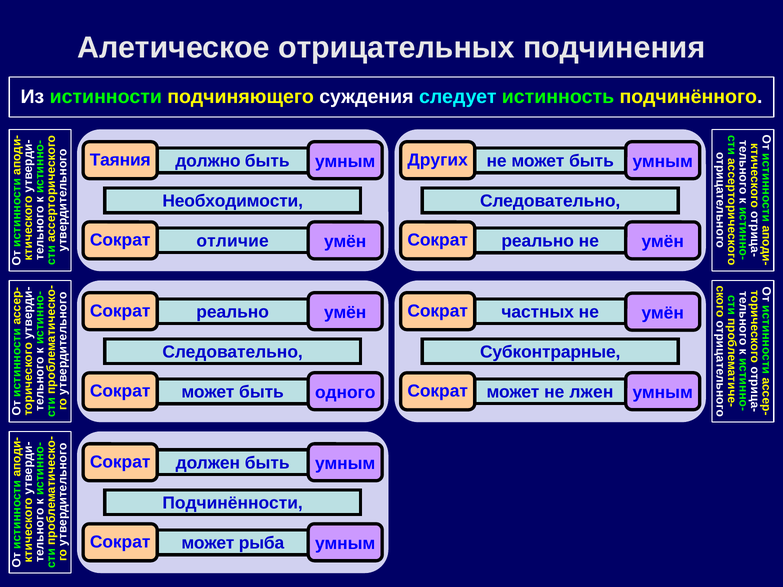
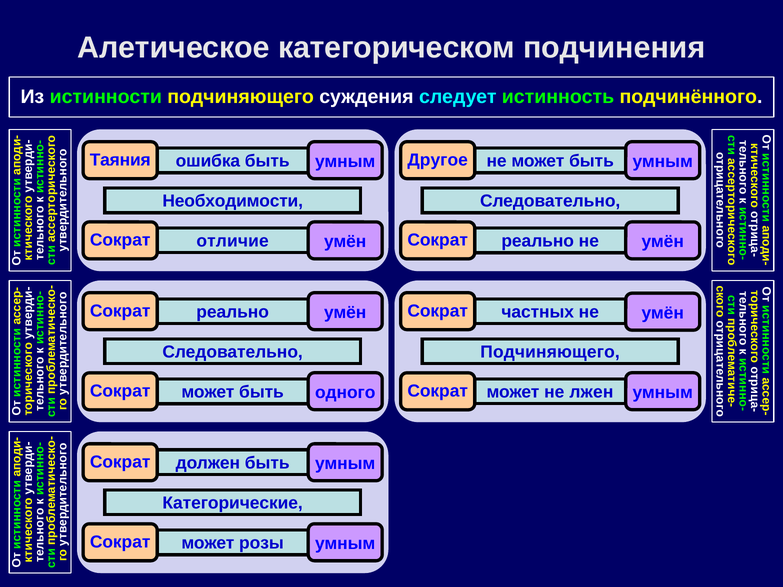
отрицательных: отрицательных -> категорическом (397, 48)
Других: Других -> Другое (438, 160)
должно: должно -> ошибка (208, 161)
Следовательно Субконтрарные: Субконтрарные -> Подчиняющего (550, 352)
Подчинённости: Подчинённости -> Категорические (233, 503)
рыба: рыба -> розы (261, 543)
